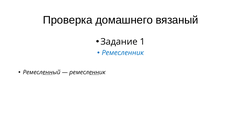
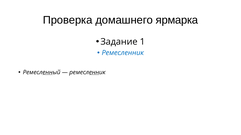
вязаный: вязаный -> ярмарка (177, 20)
